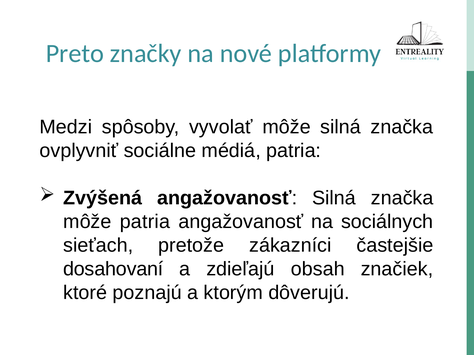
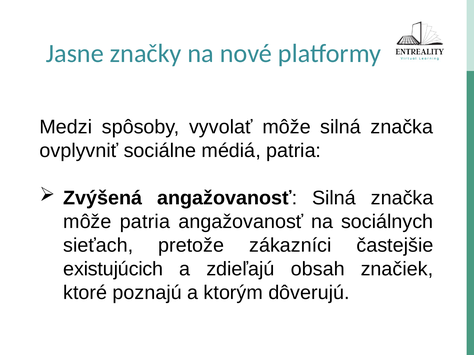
Preto: Preto -> Jasne (75, 54)
dosahovaní: dosahovaní -> existujúcich (113, 269)
